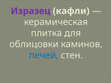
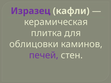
печей colour: blue -> purple (44, 55)
